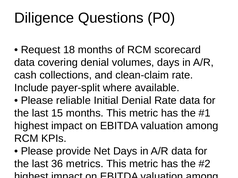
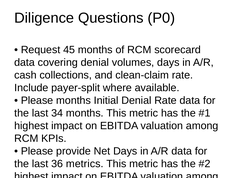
18: 18 -> 45 (69, 50)
Please reliable: reliable -> months (73, 101)
15: 15 -> 34 (57, 113)
